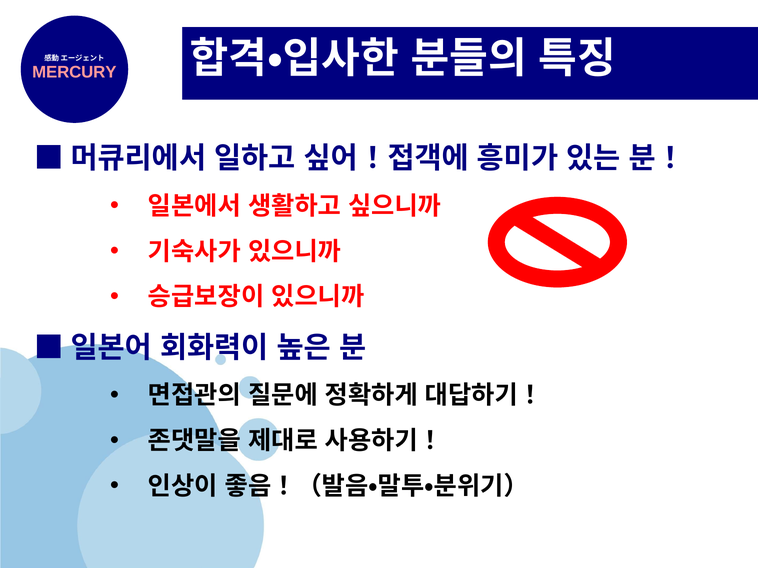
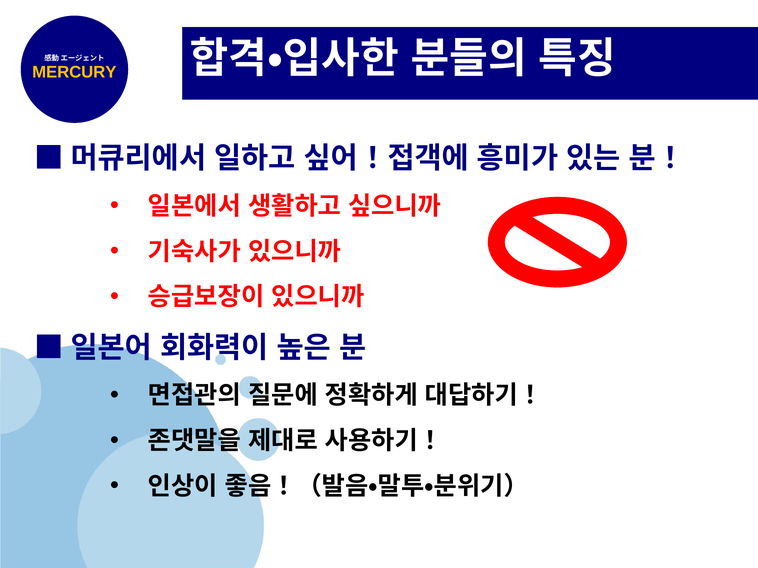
MERCURY colour: pink -> yellow (74, 72)
